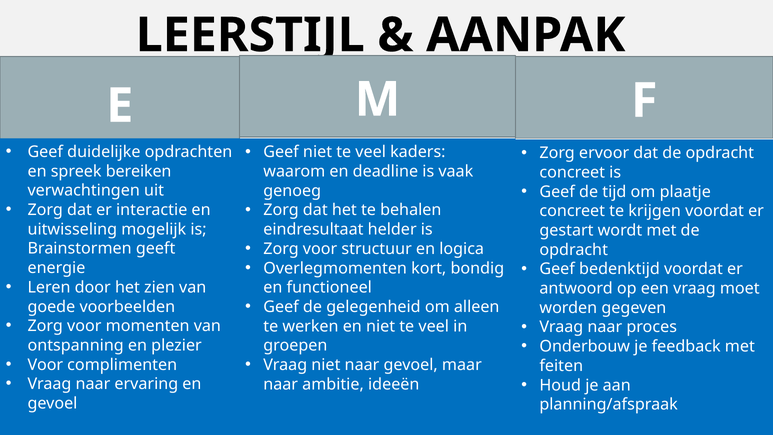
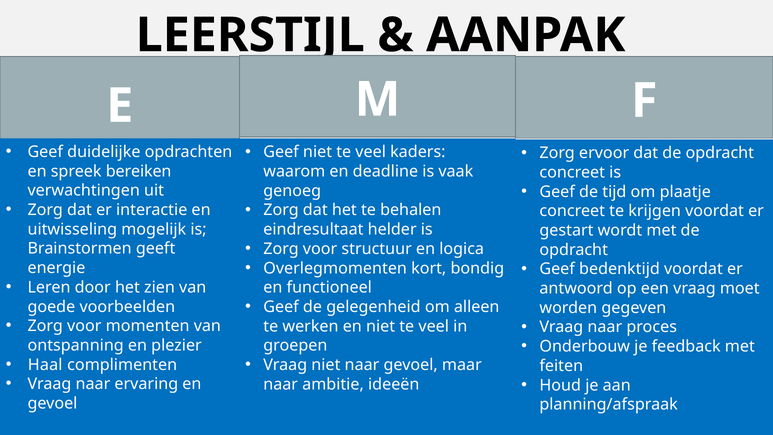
Voor: Voor -> Haal (45, 365)
